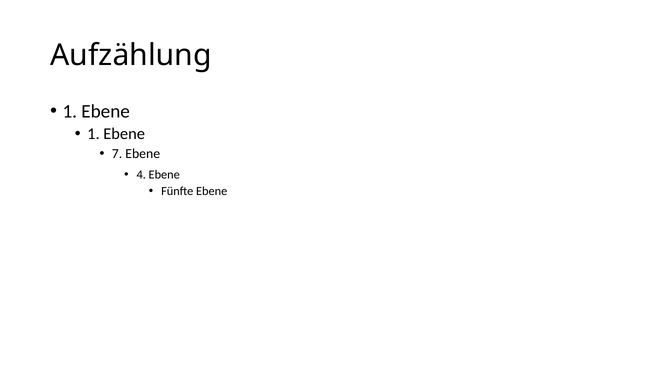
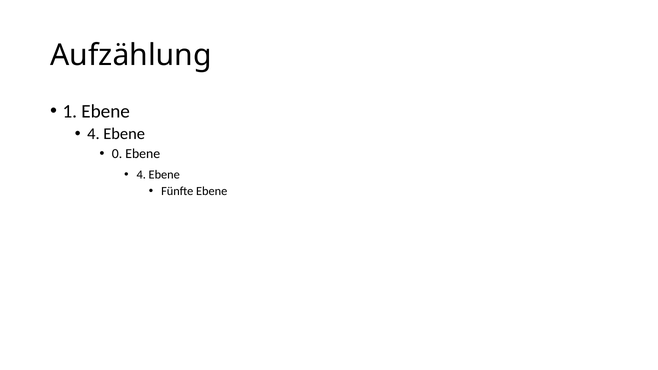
1: 1 -> 4 (93, 134)
7: 7 -> 0 (117, 154)
